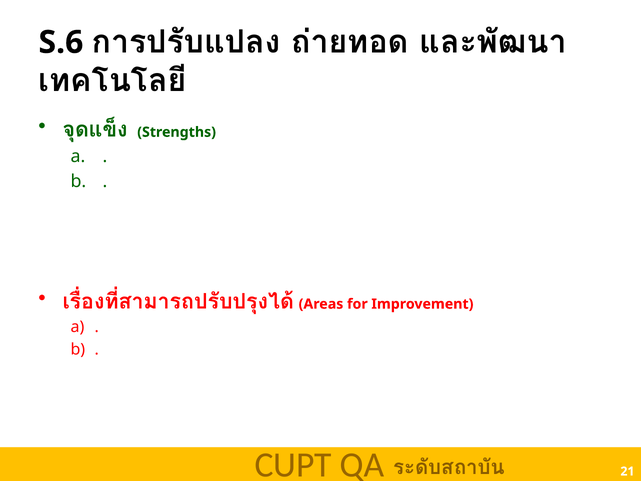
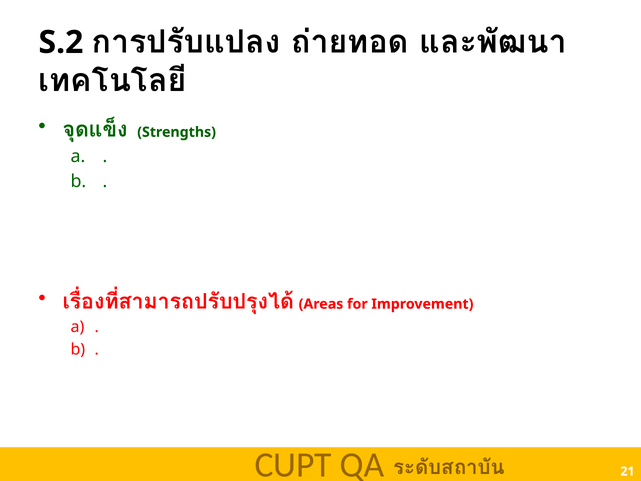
S.6: S.6 -> S.2 (61, 42)
